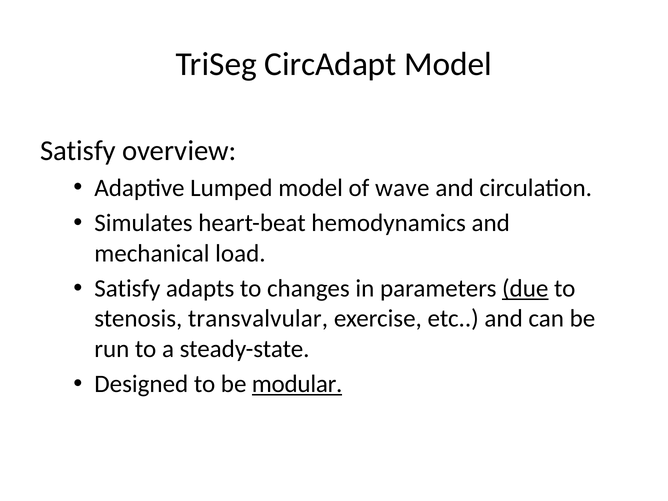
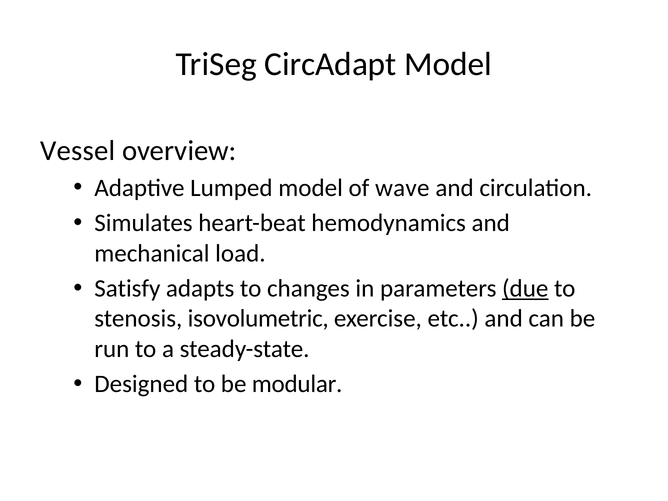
Satisfy: Satisfy -> Vessel (78, 151)
transvalvular: transvalvular -> isovolumetric (258, 319)
modular underline: present -> none (297, 384)
